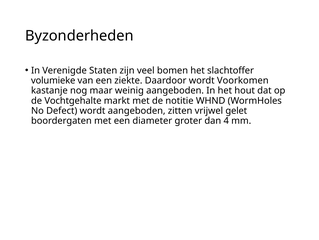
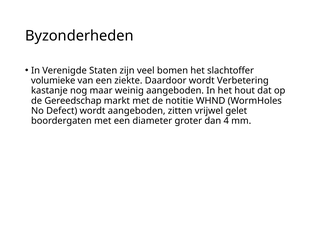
Voorkomen: Voorkomen -> Verbetering (243, 80)
Vochtgehalte: Vochtgehalte -> Gereedschap (73, 100)
